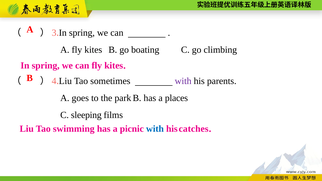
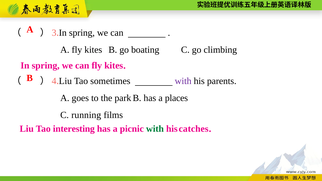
sleeping: sleeping -> running (86, 115)
swimming: swimming -> interesting (74, 129)
with colour: blue -> green (155, 129)
